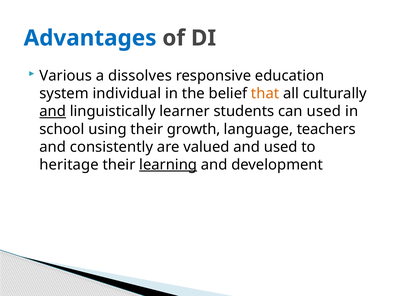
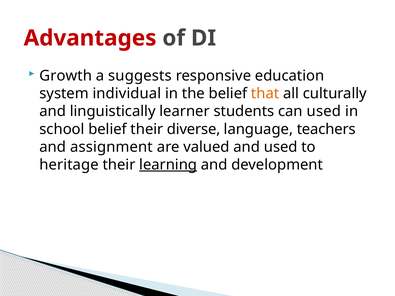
Advantages colour: blue -> red (90, 38)
Various: Various -> Growth (66, 76)
dissolves: dissolves -> suggests (140, 76)
and underline: present -> none (53, 111)
school using: using -> belief (108, 129)
growth: growth -> diverse (194, 129)
consistently: consistently -> assignment (111, 147)
